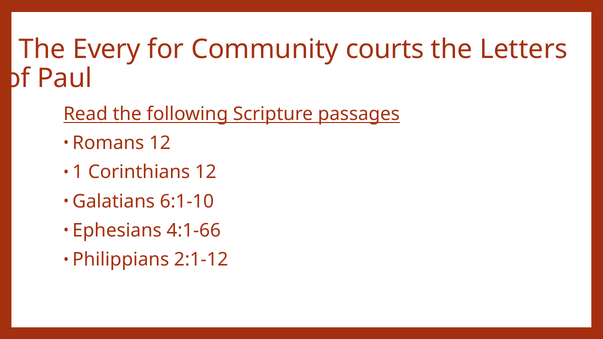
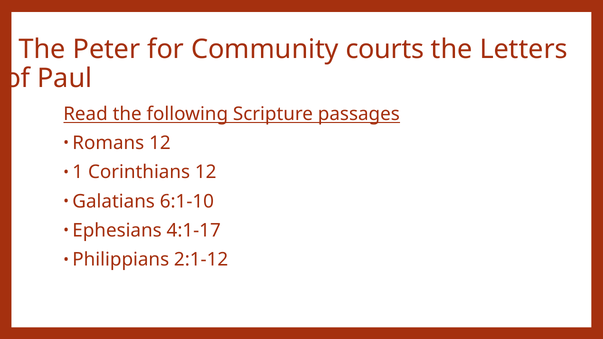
Every: Every -> Peter (107, 49)
4:1-66: 4:1-66 -> 4:1-17 (194, 231)
